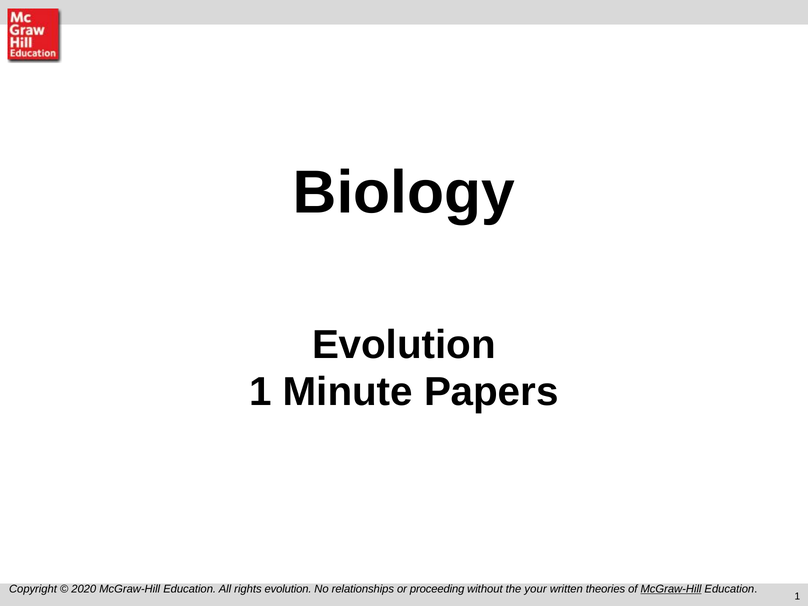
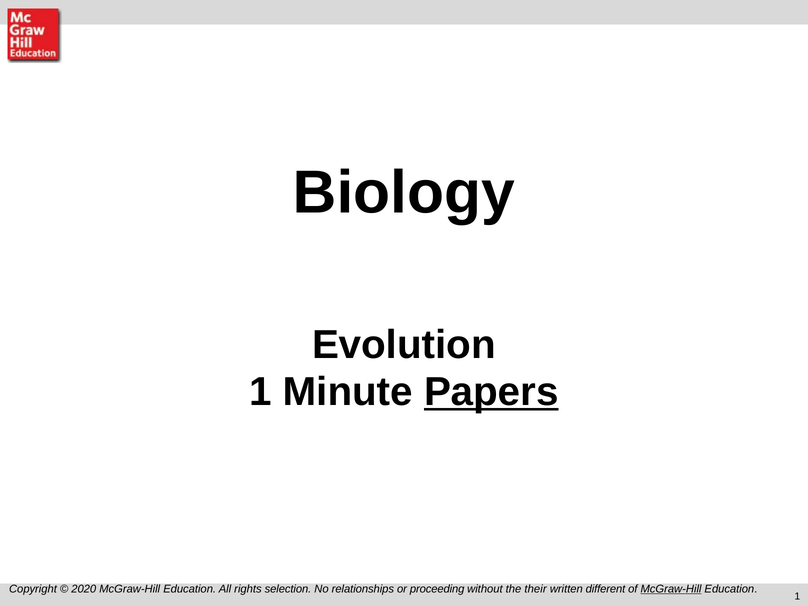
Papers underline: none -> present (491, 392)
rights evolution: evolution -> selection (288, 589)
your: your -> their (536, 589)
theories: theories -> different (606, 589)
